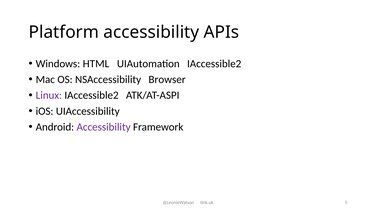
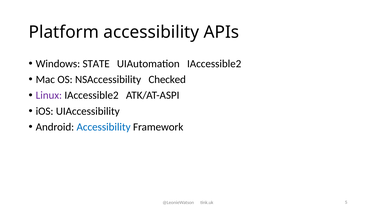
HTML: HTML -> STATE (96, 64)
Browser: Browser -> Checked (167, 79)
Accessibility colour: purple -> blue (104, 127)
